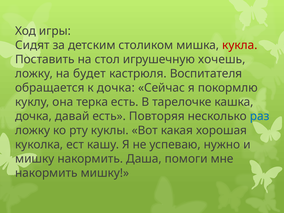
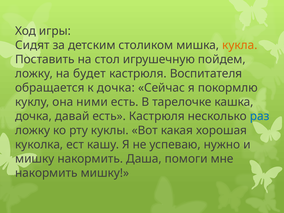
кукла colour: red -> orange (240, 45)
хочешь: хочешь -> пойдем (222, 59)
терка: терка -> ними (92, 102)
есть Повторяя: Повторяя -> Кастрюля (157, 116)
